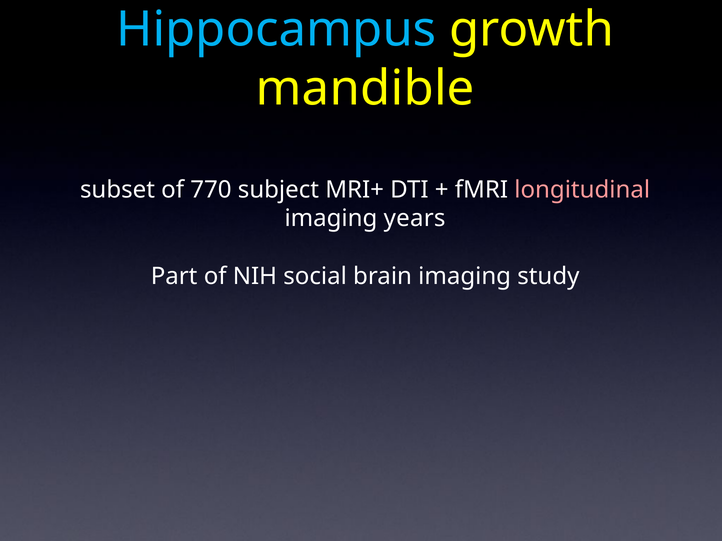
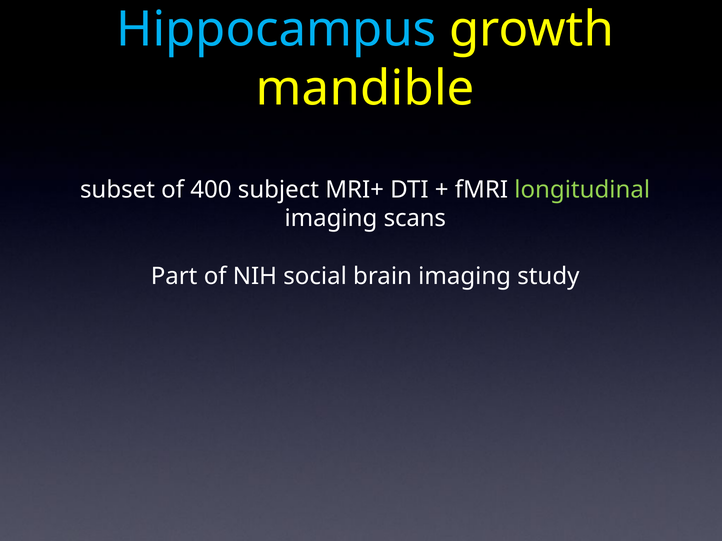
770: 770 -> 400 (211, 190)
longitudinal colour: pink -> light green (582, 190)
years: years -> scans (415, 219)
